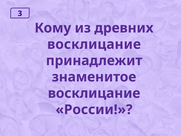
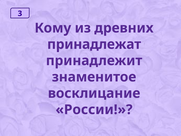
восклицание: восклицание -> принадлежат (94, 44)
